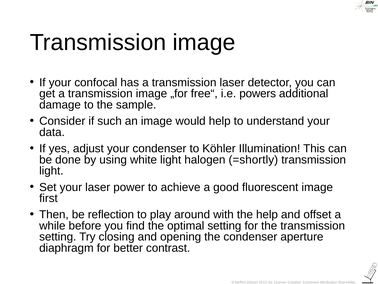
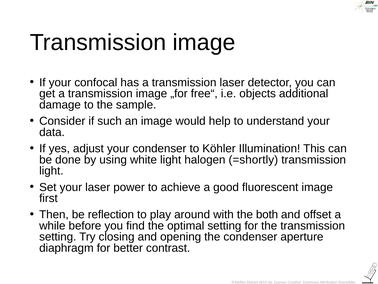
powers: powers -> objects (258, 94)
the help: help -> both (267, 214)
